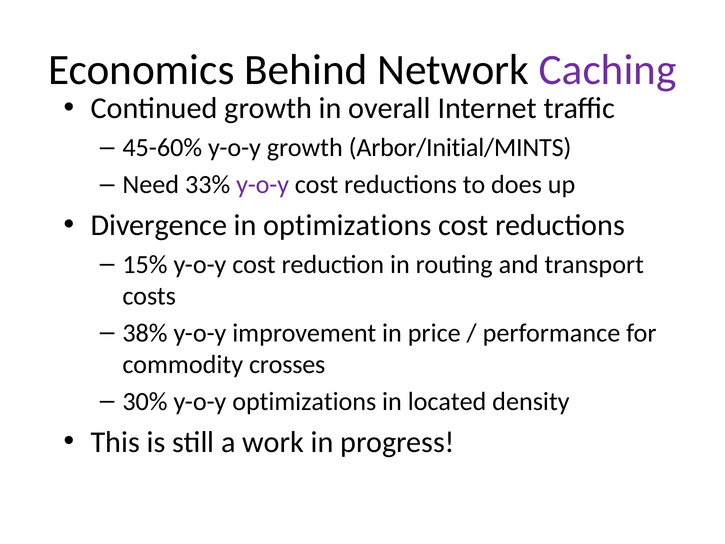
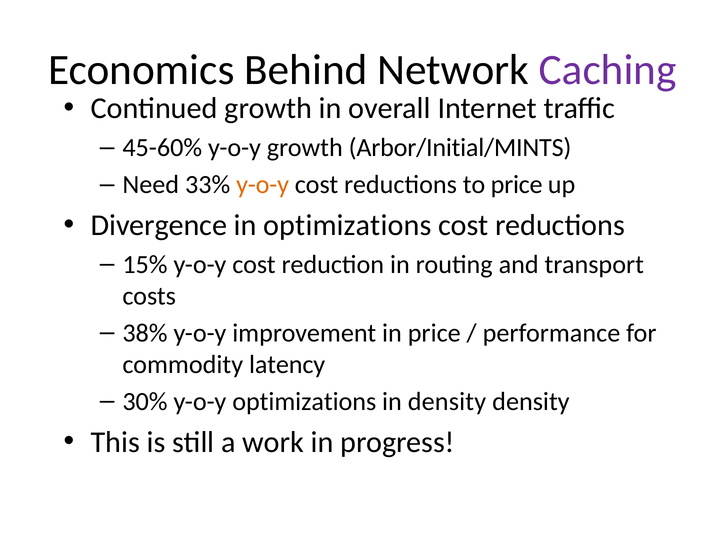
y-o-y colour: purple -> orange (263, 185)
to does: does -> price (517, 185)
crosses: crosses -> latency (287, 364)
in located: located -> density (447, 401)
